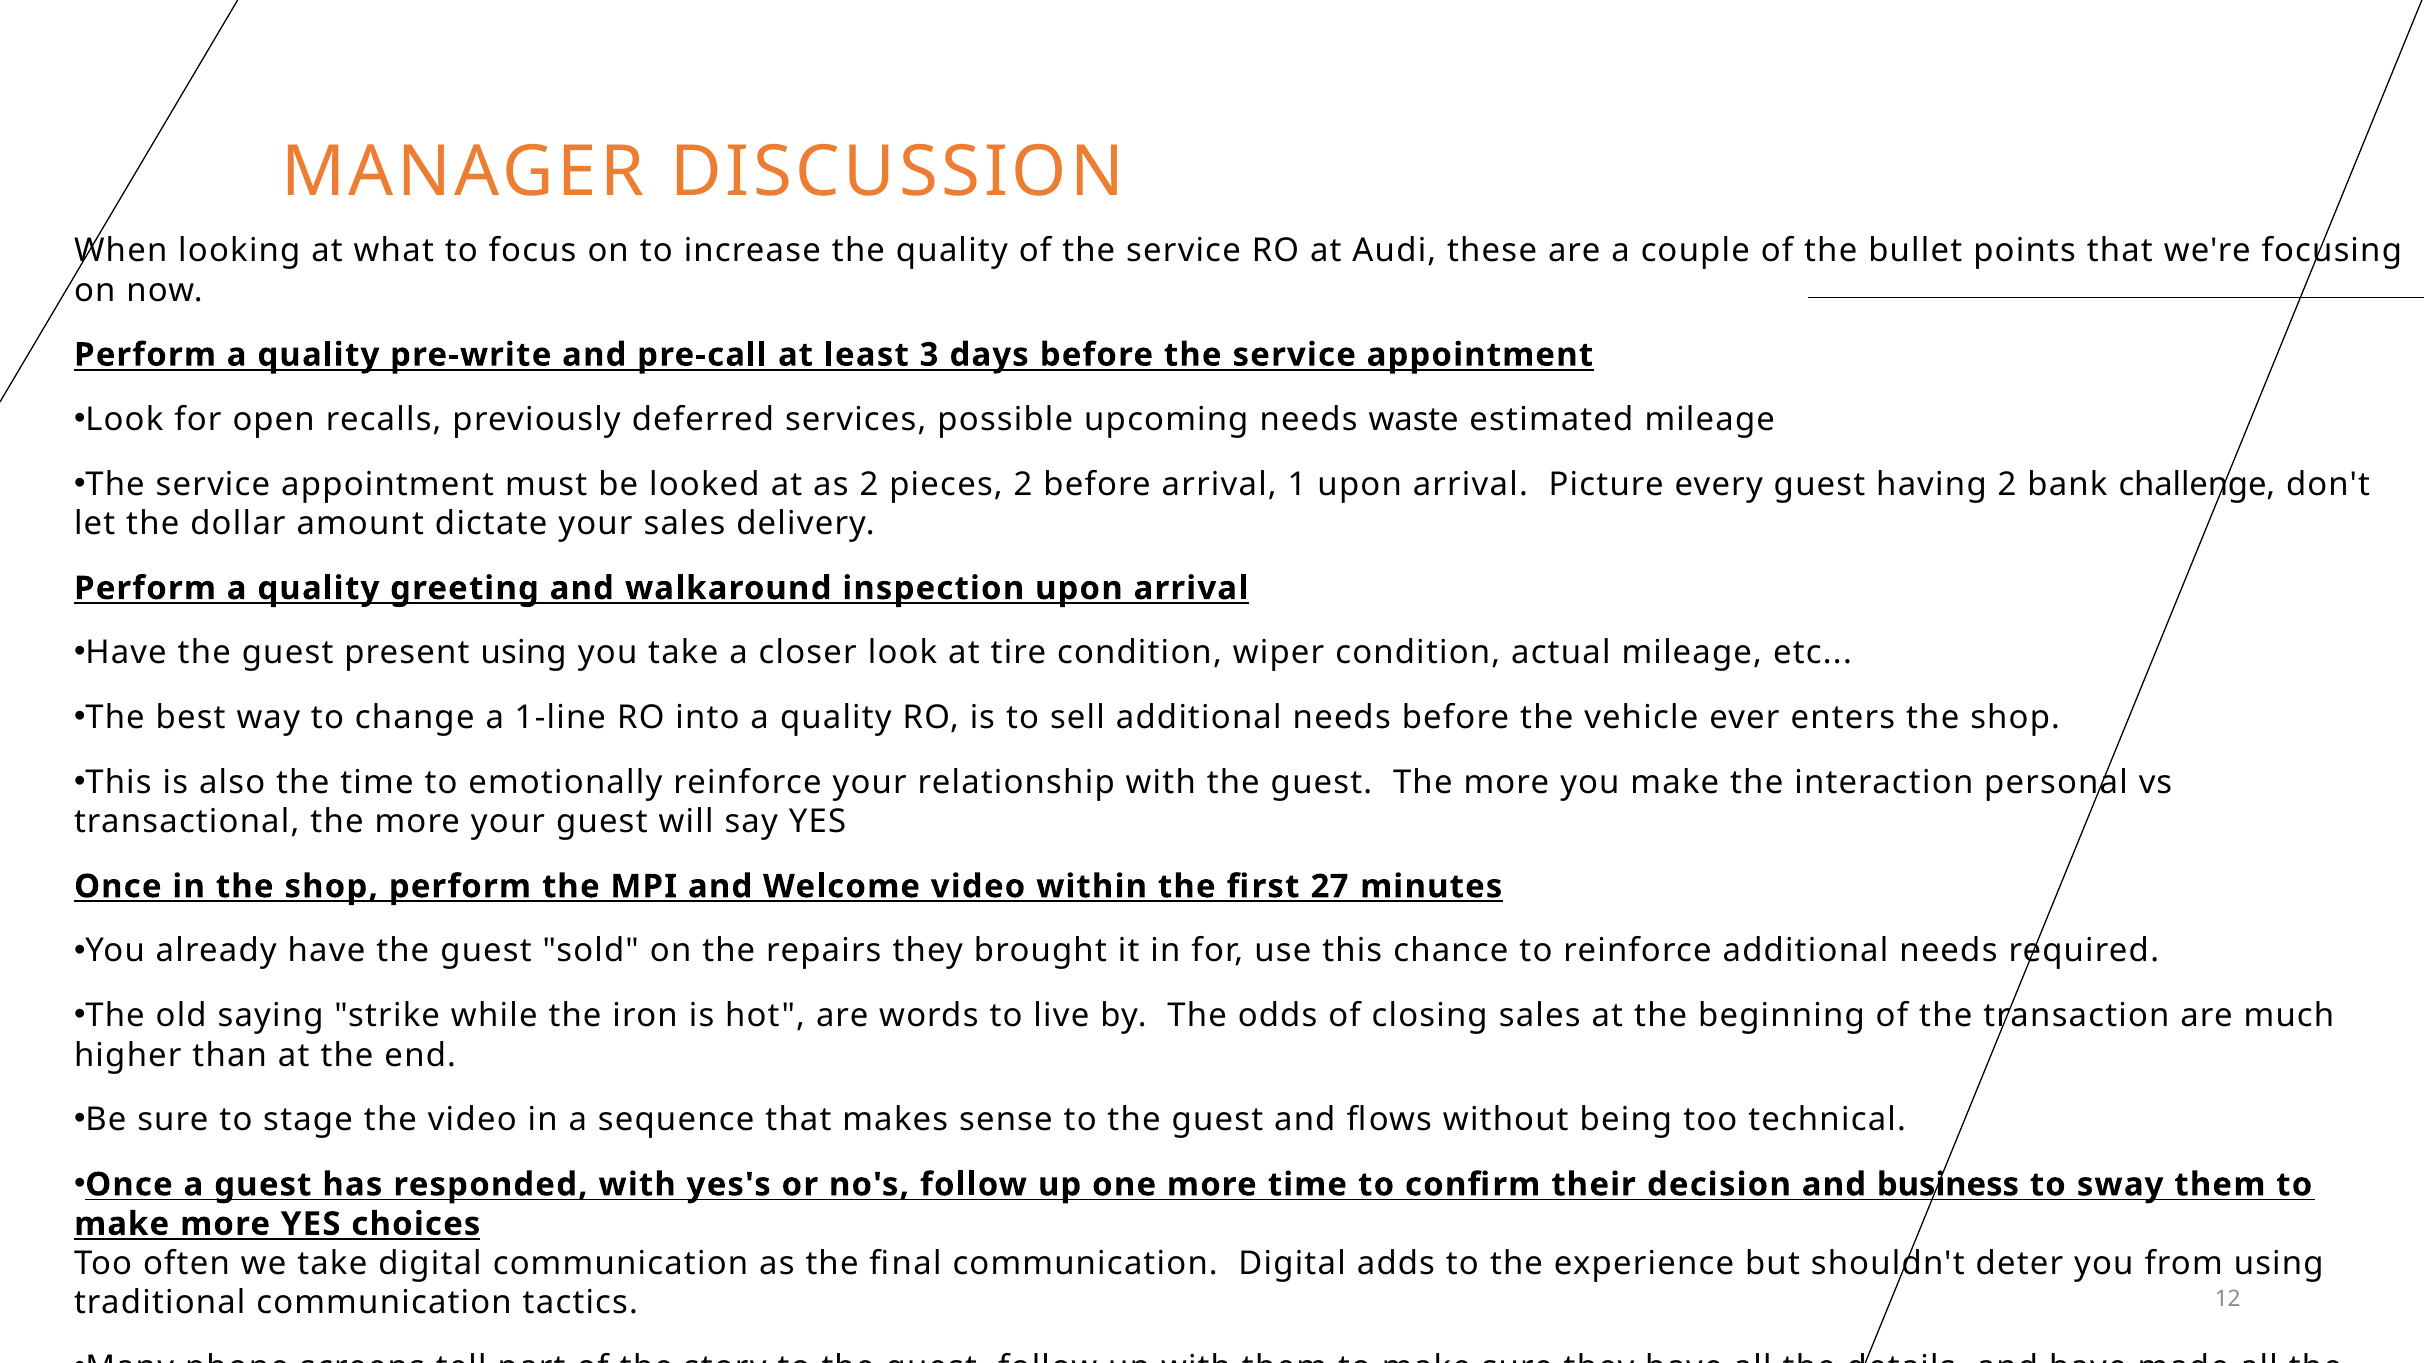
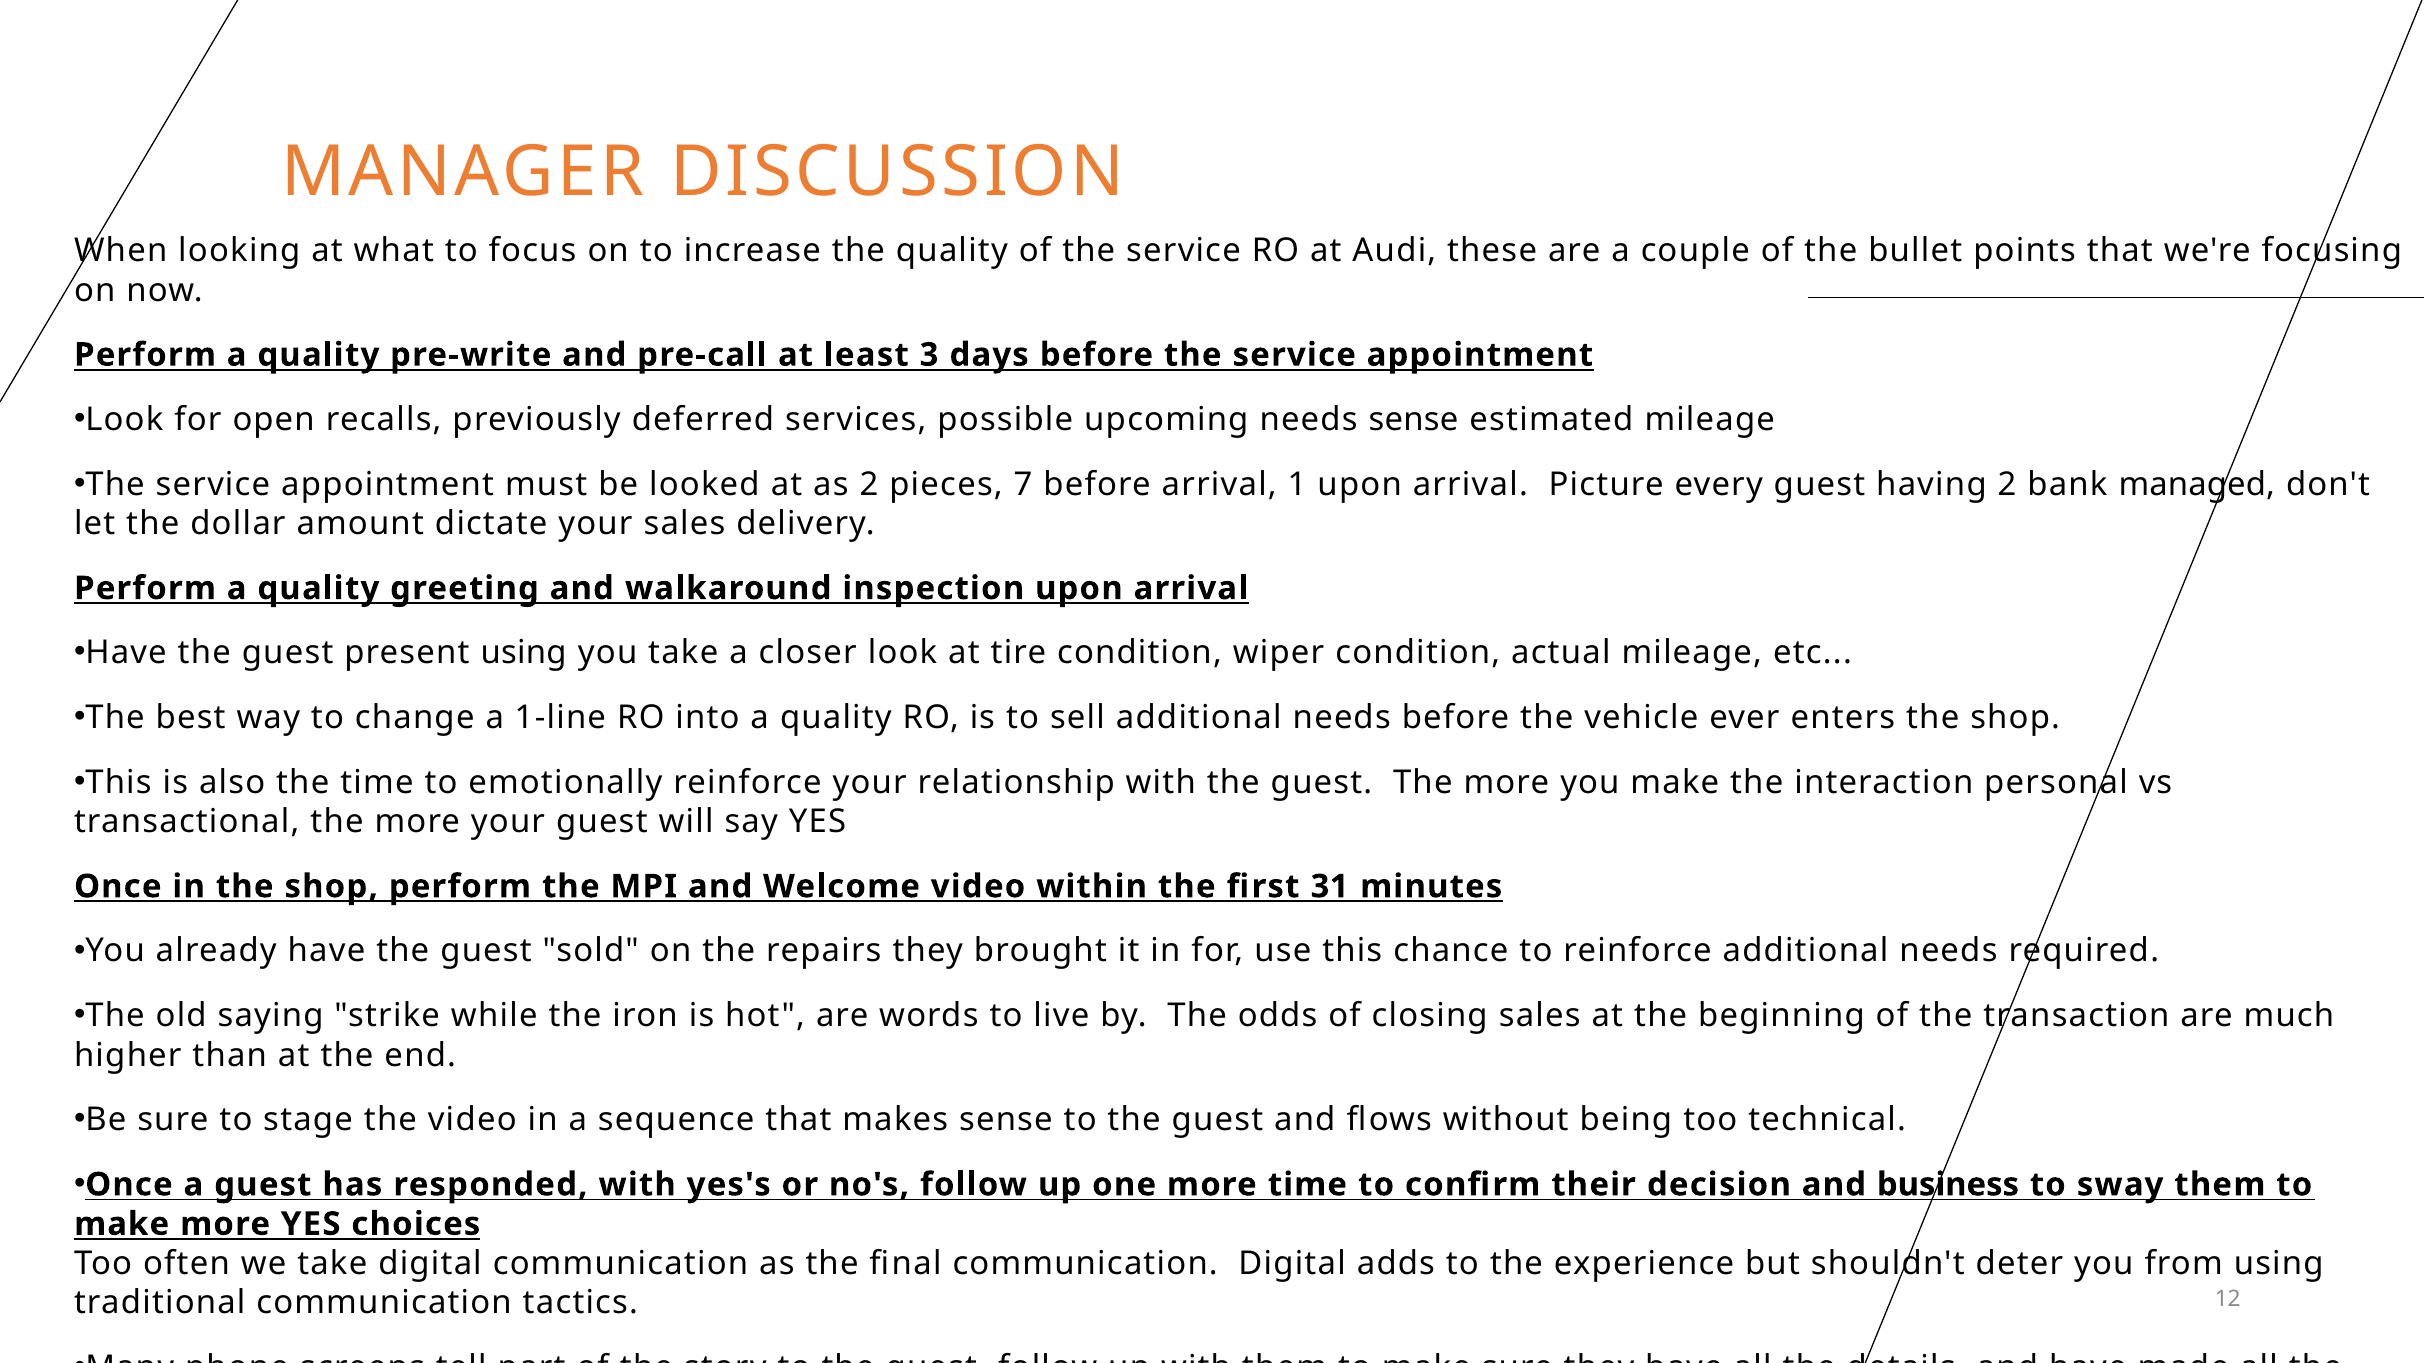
needs waste: waste -> sense (1414, 420)
pieces 2: 2 -> 7 (1023, 484)
challenge: challenge -> managed (2197, 484)
27: 27 -> 31 (1330, 887)
